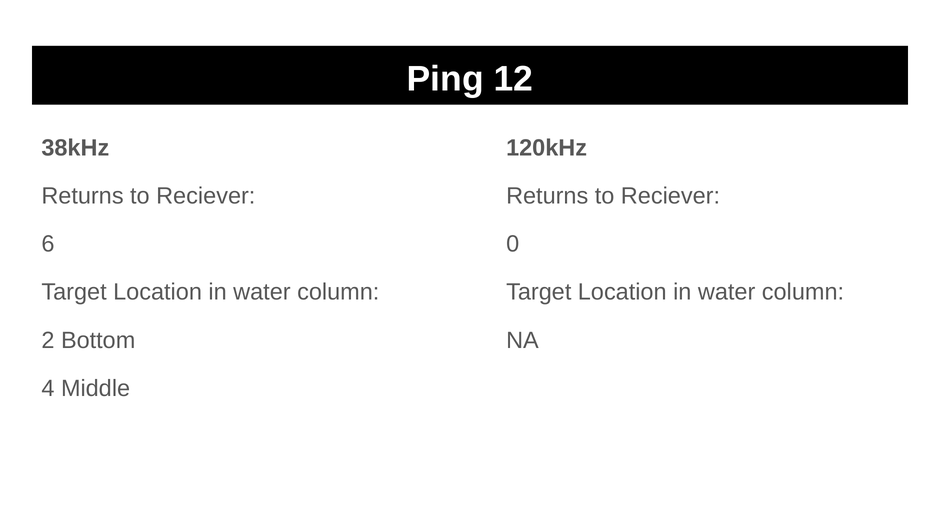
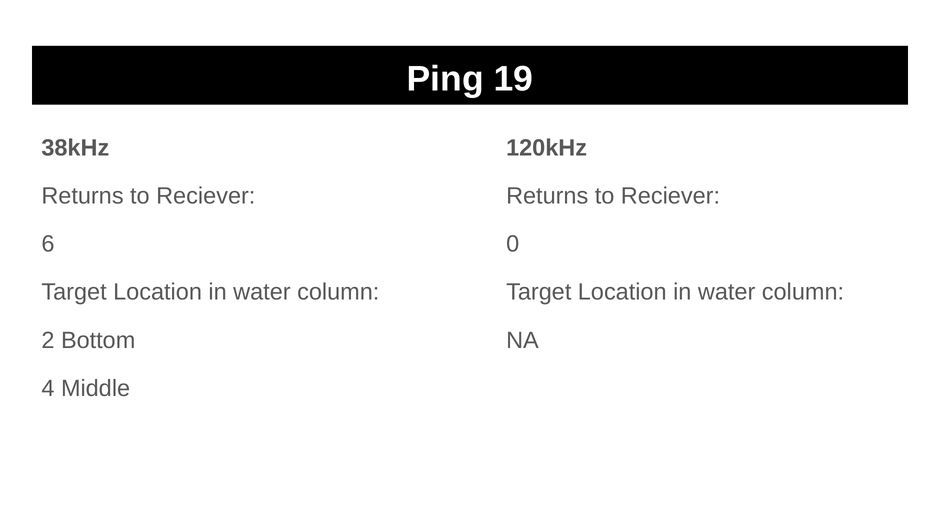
12: 12 -> 19 (513, 79)
